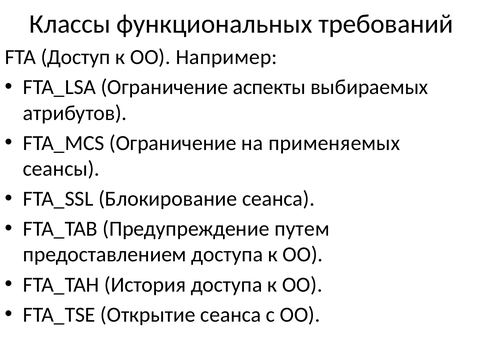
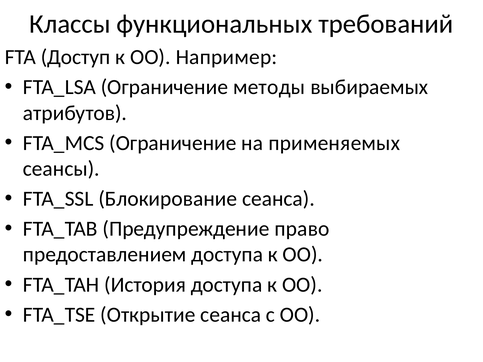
аспекты: аспекты -> методы (269, 87)
путем: путем -> право (302, 229)
